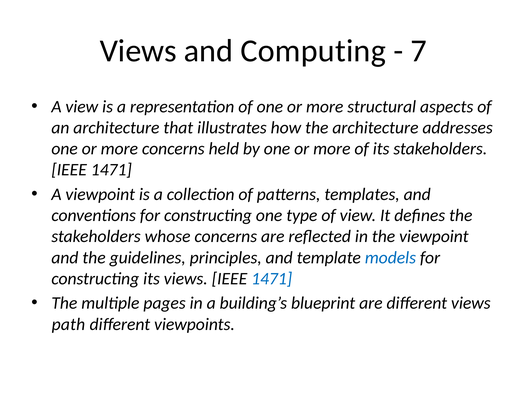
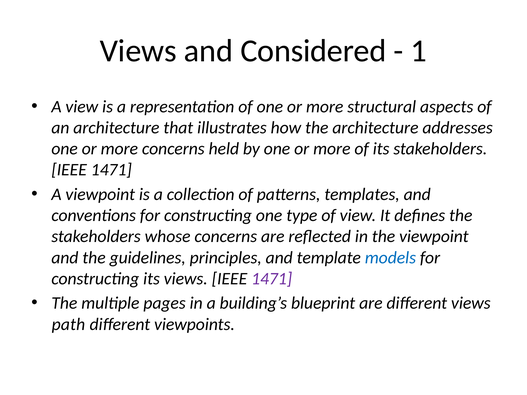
Computing: Computing -> Considered (313, 51)
7: 7 -> 1 (419, 51)
1471 colour: blue -> purple (272, 279)
